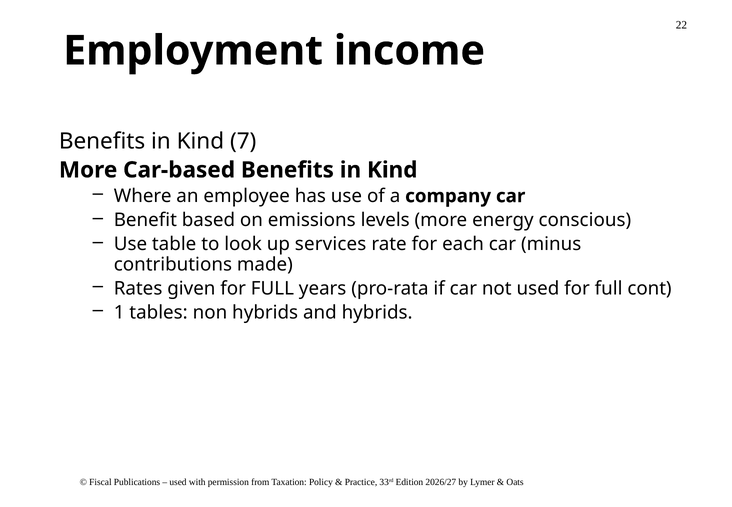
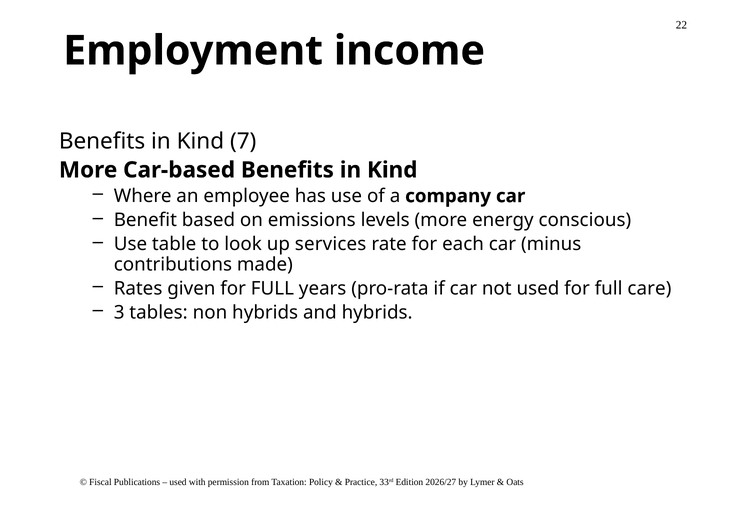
cont: cont -> care (649, 288)
1: 1 -> 3 (119, 312)
